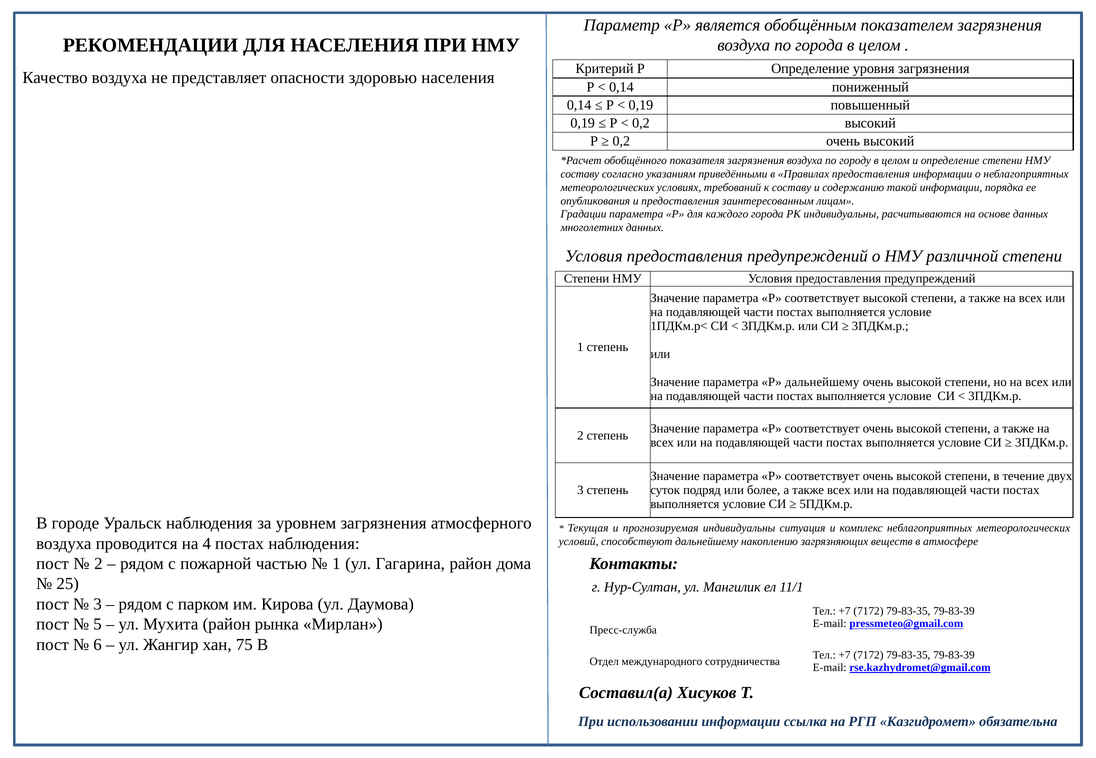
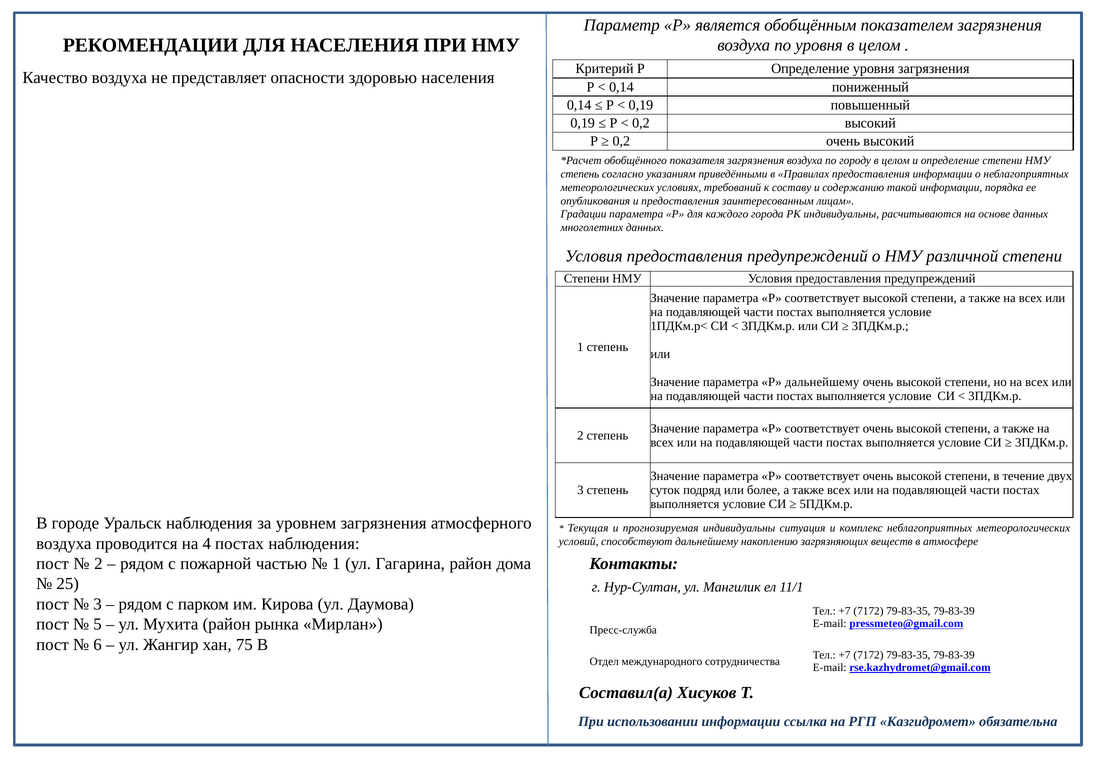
по города: города -> уровня (819, 45)
составу: составу -> степень (580, 174)
